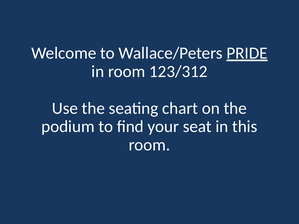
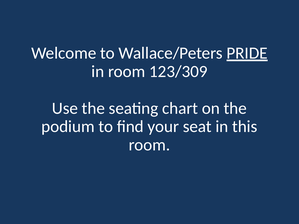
123/312: 123/312 -> 123/309 (178, 72)
